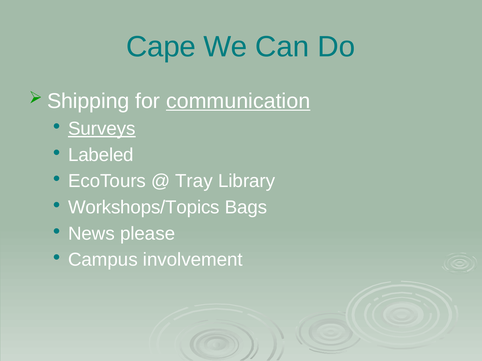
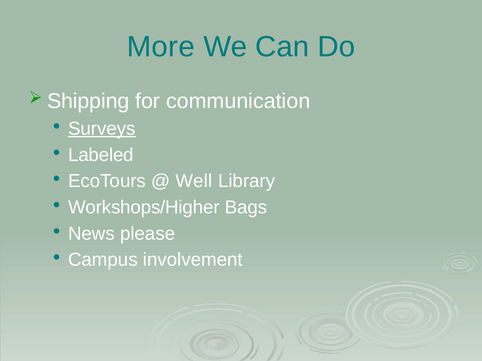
Cape: Cape -> More (161, 47)
communication underline: present -> none (238, 101)
Tray: Tray -> Well (194, 181)
Workshops/Topics: Workshops/Topics -> Workshops/Higher (144, 208)
